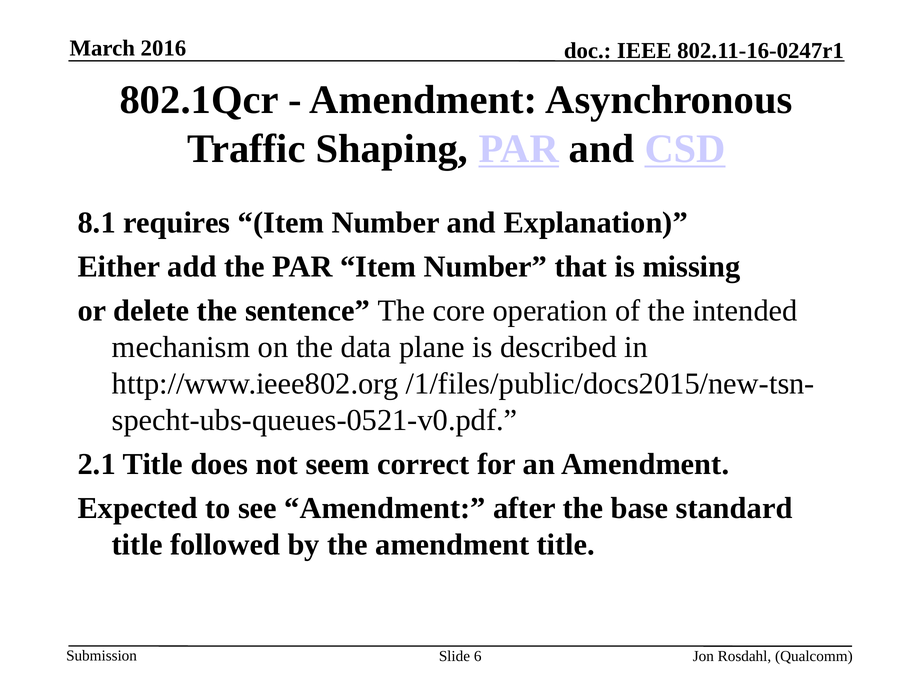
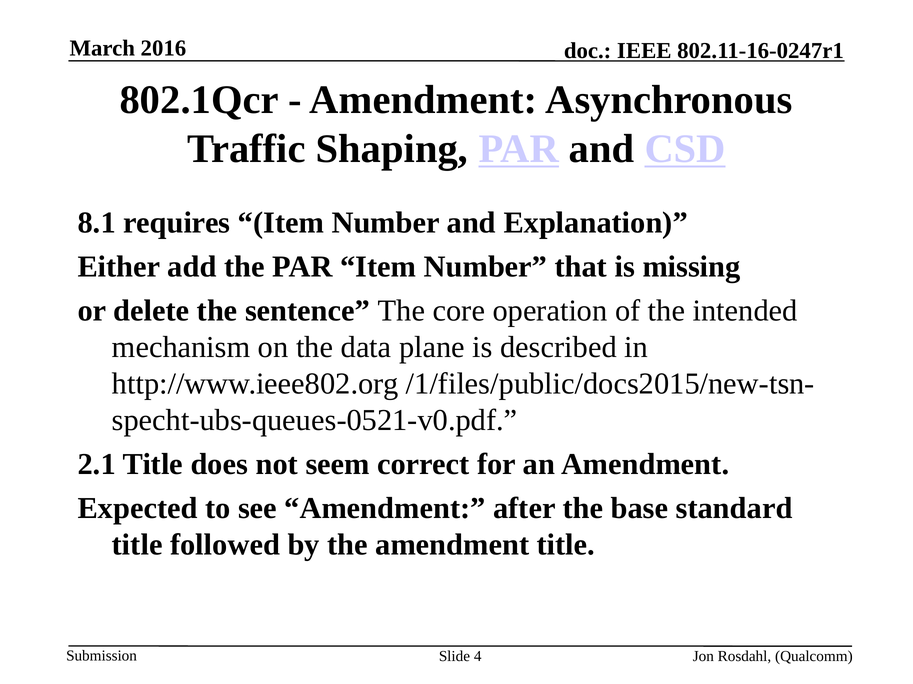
6: 6 -> 4 (478, 657)
